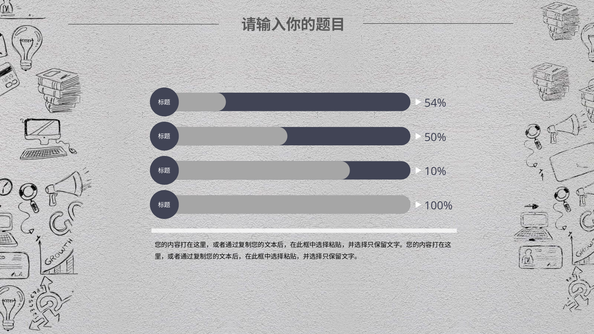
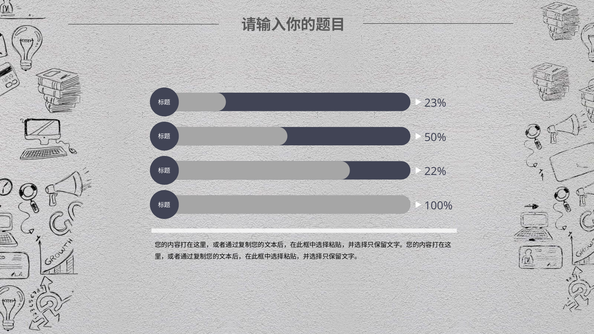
54%: 54% -> 23% (435, 103)
10%: 10% -> 22% (435, 172)
